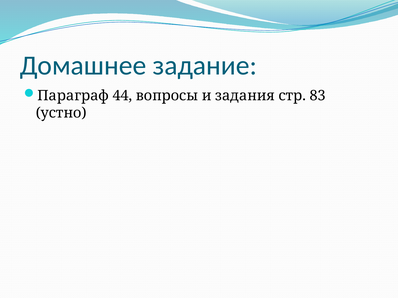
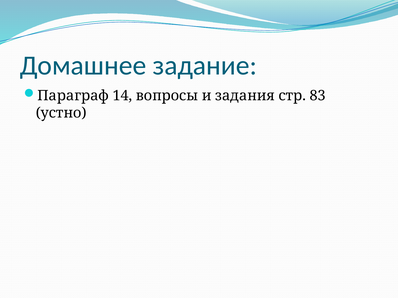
44: 44 -> 14 (122, 96)
